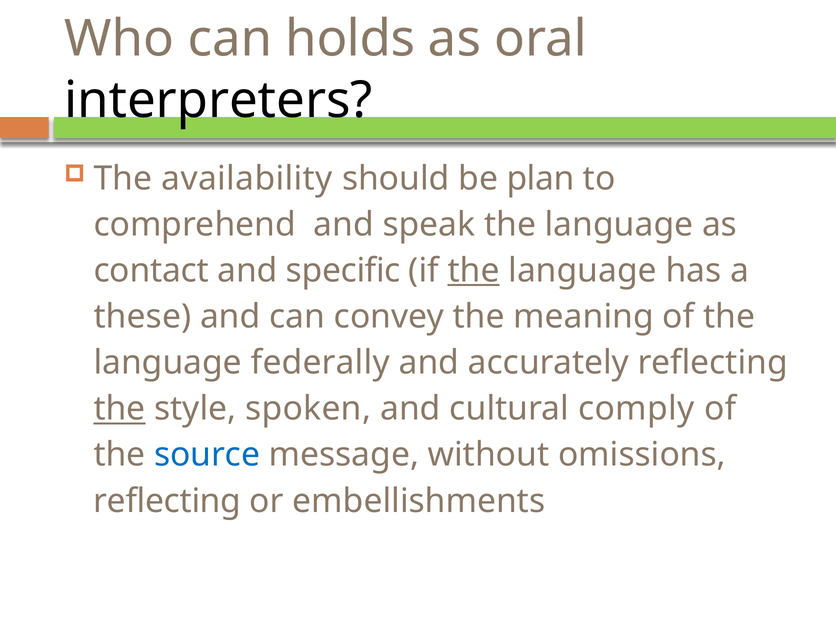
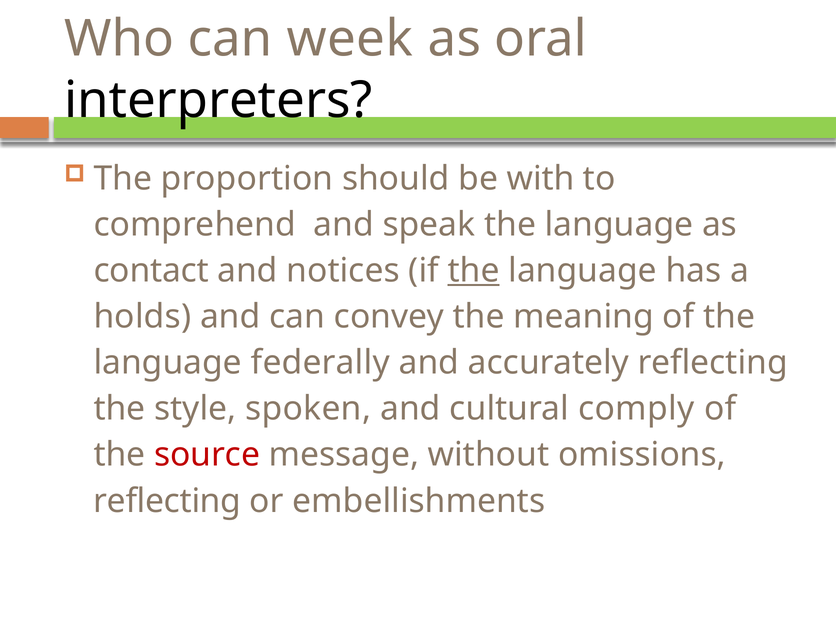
holds: holds -> week (350, 39)
availability: availability -> proportion (247, 179)
plan: plan -> with (541, 179)
specific: specific -> notices (343, 271)
these: these -> holds (142, 317)
the underline: present -> none (119, 409)
source colour: blue -> red (207, 455)
